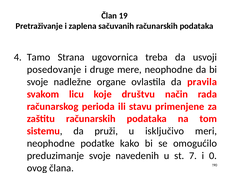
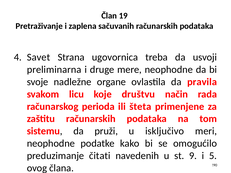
Tamo: Tamo -> Savet (39, 57)
posedovanje: posedovanje -> preliminarna (54, 70)
stavu: stavu -> šteta (140, 107)
preduzimanje svoje: svoje -> čitati (100, 156)
7: 7 -> 9 (193, 156)
0: 0 -> 5 (213, 156)
